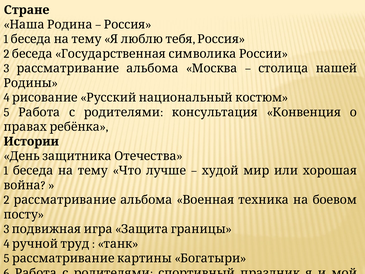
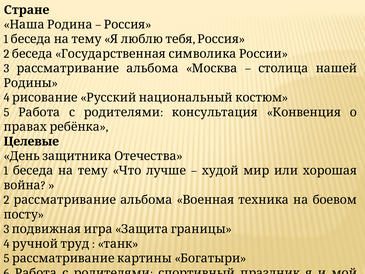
Истории: Истории -> Целевые (31, 141)
